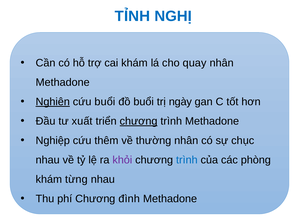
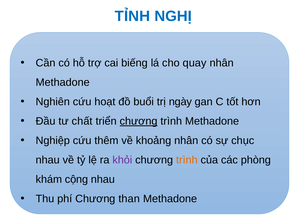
cai khám: khám -> biếng (135, 63)
Nghiên underline: present -> none (53, 102)
cứu buổi: buổi -> hoạt (105, 102)
xuất: xuất -> chất (82, 121)
thường: thường -> khoảng (154, 141)
trình colour: blue -> orange (187, 160)
từng: từng -> cộng (77, 180)
đình: đình -> than (129, 199)
